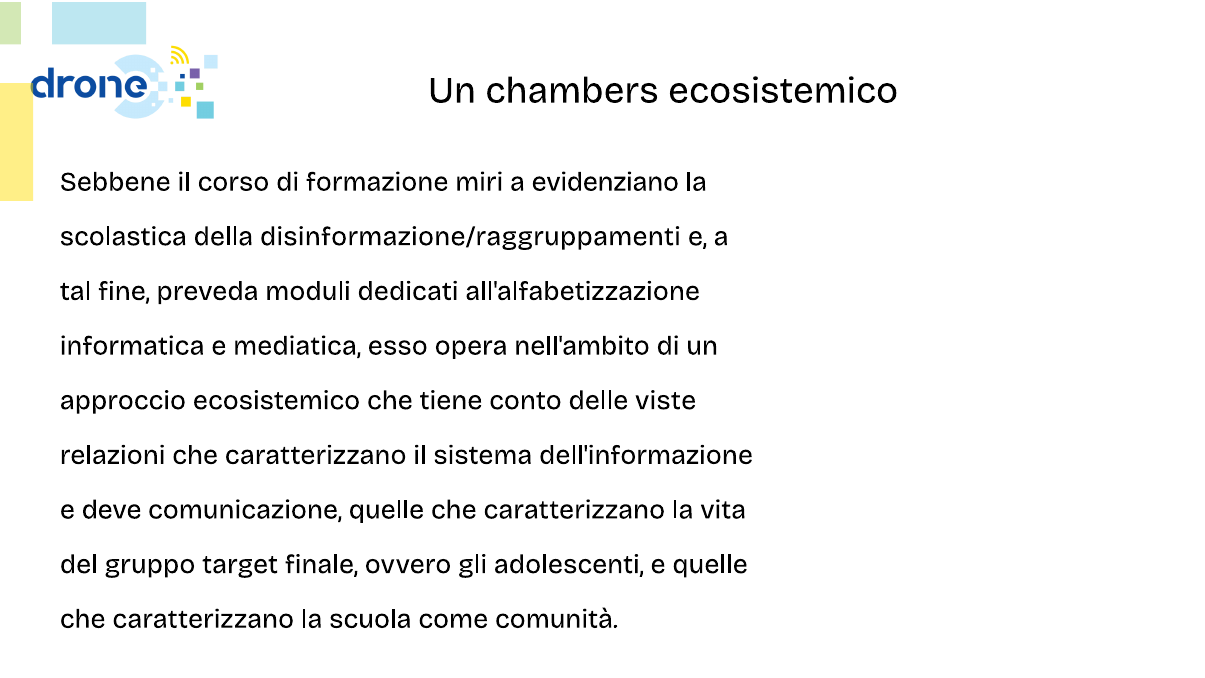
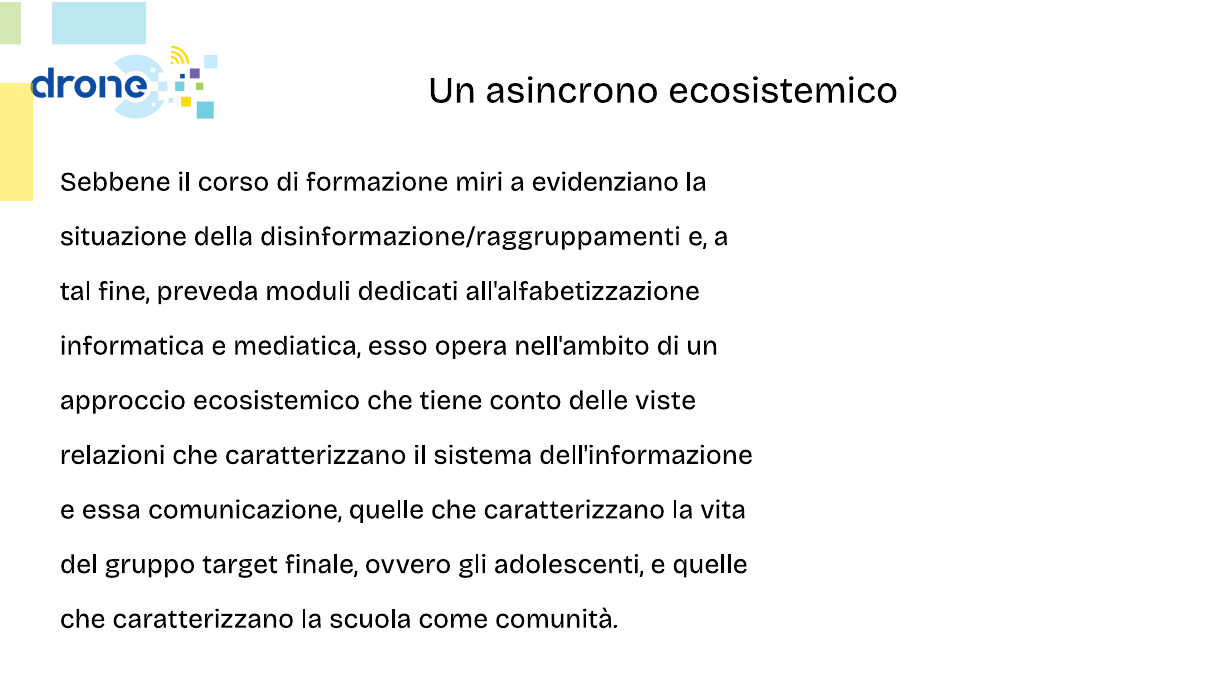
chambers: chambers -> asincrono (572, 90)
scolastica: scolastica -> situazione (123, 236)
deve: deve -> essa (111, 509)
